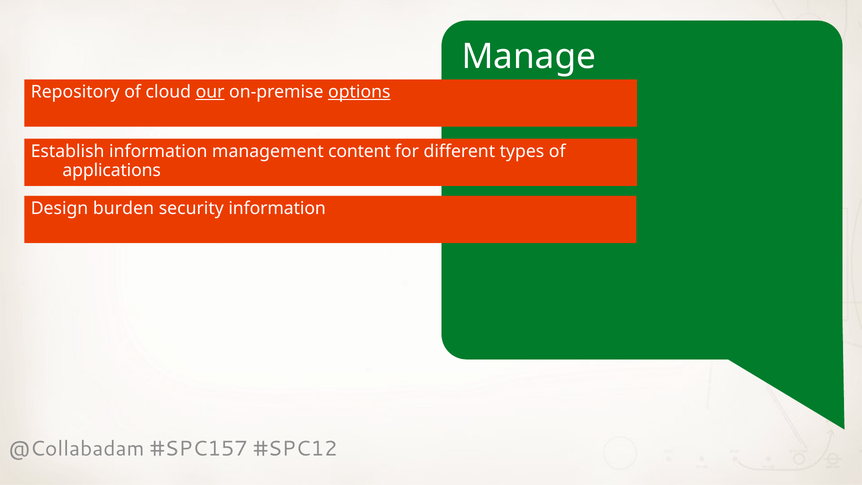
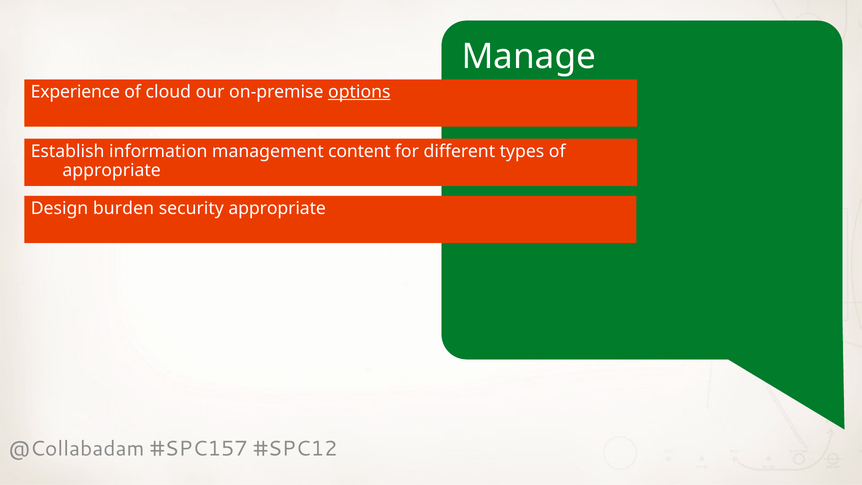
Repository: Repository -> Experience (75, 92)
our underline: present -> none (210, 92)
applications: applications -> appropriate (112, 170)
security information: information -> appropriate (277, 208)
